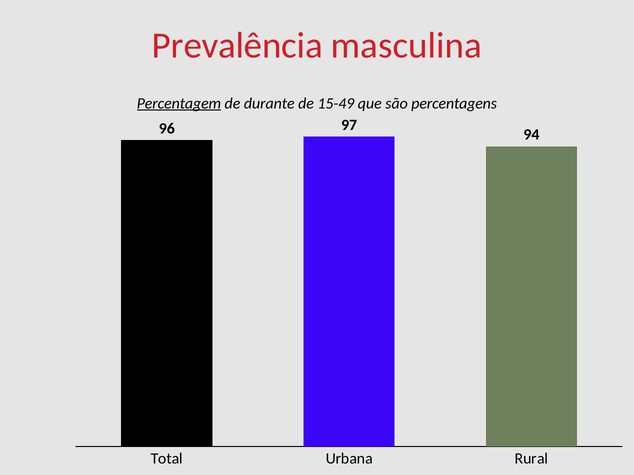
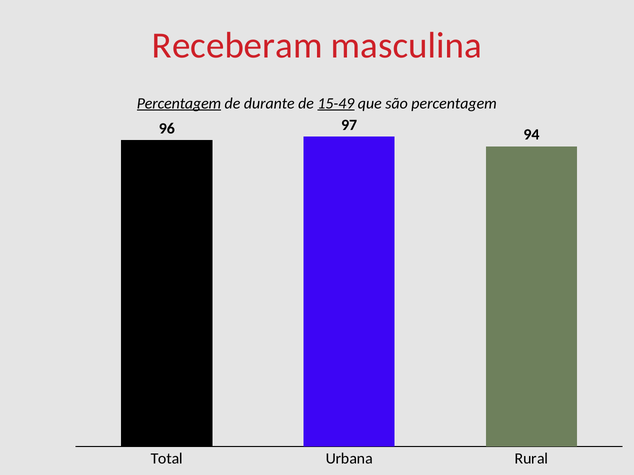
Prevalência: Prevalência -> Receberam (237, 46)
15-49 underline: none -> present (336, 104)
são percentagens: percentagens -> percentagem (454, 104)
